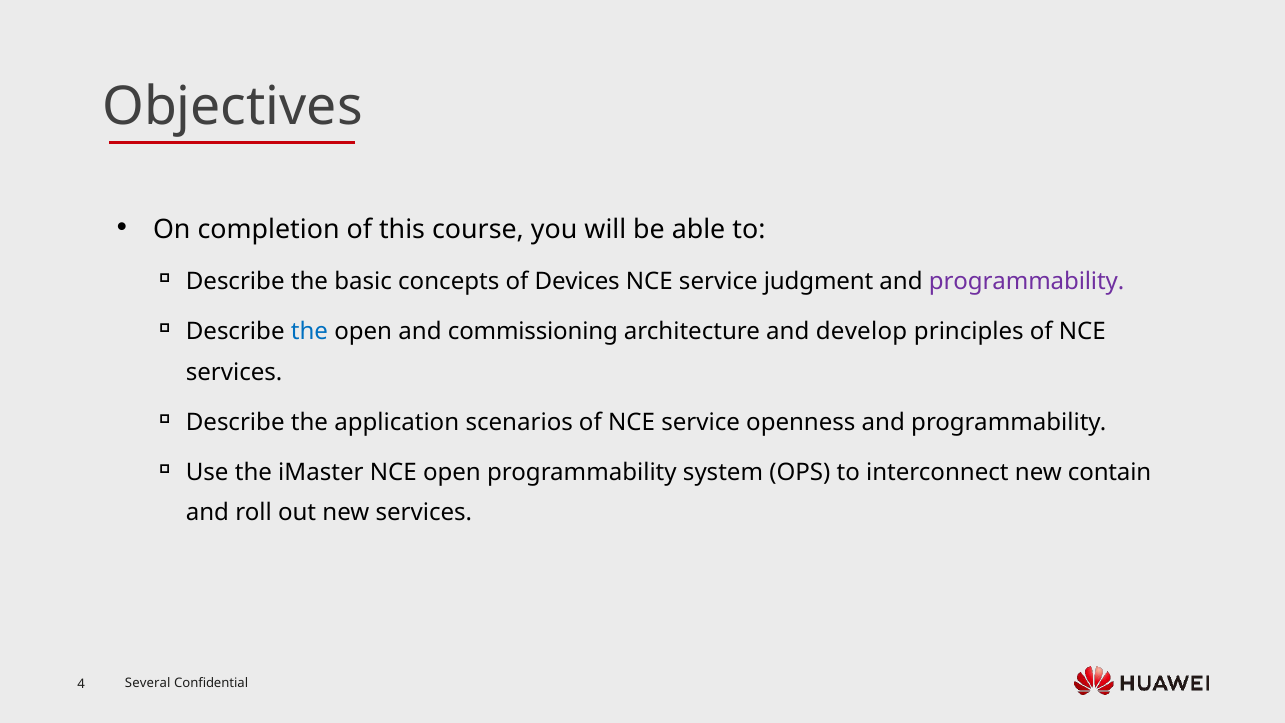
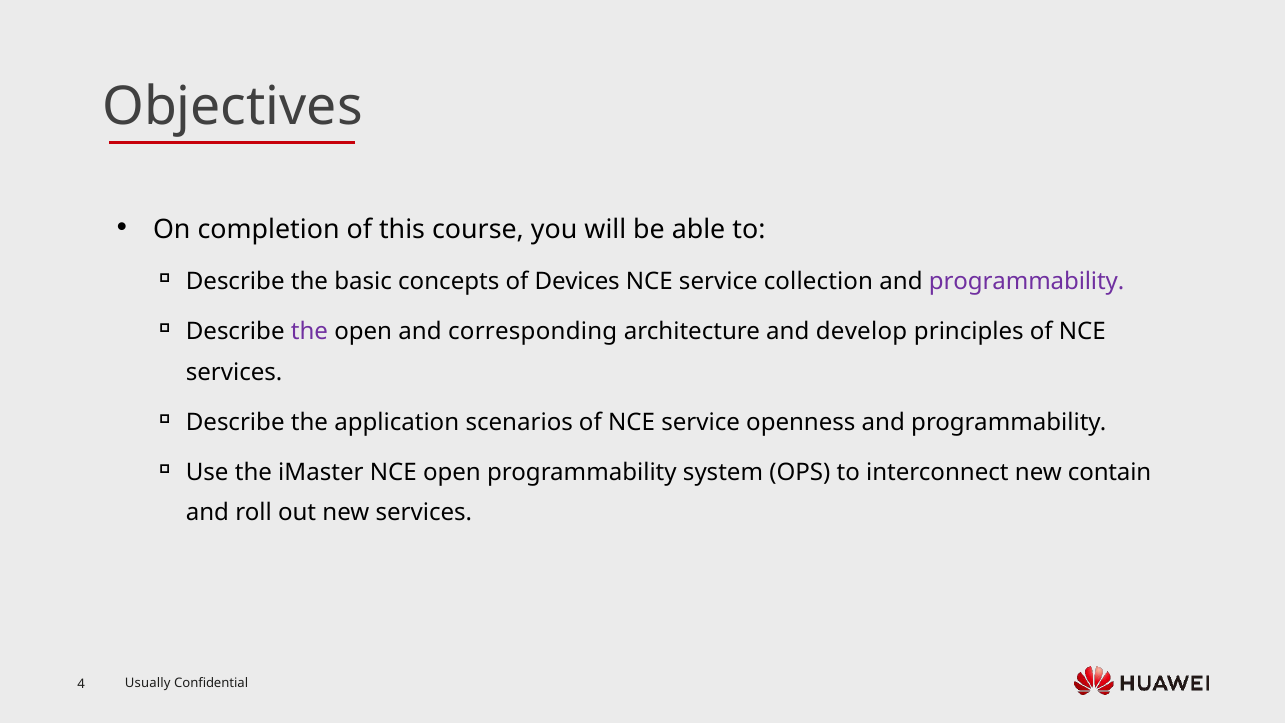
judgment: judgment -> collection (818, 281)
the colour: blue -> purple (309, 332)
commissioning: commissioning -> corresponding (533, 332)
Several: Several -> Usually (148, 683)
